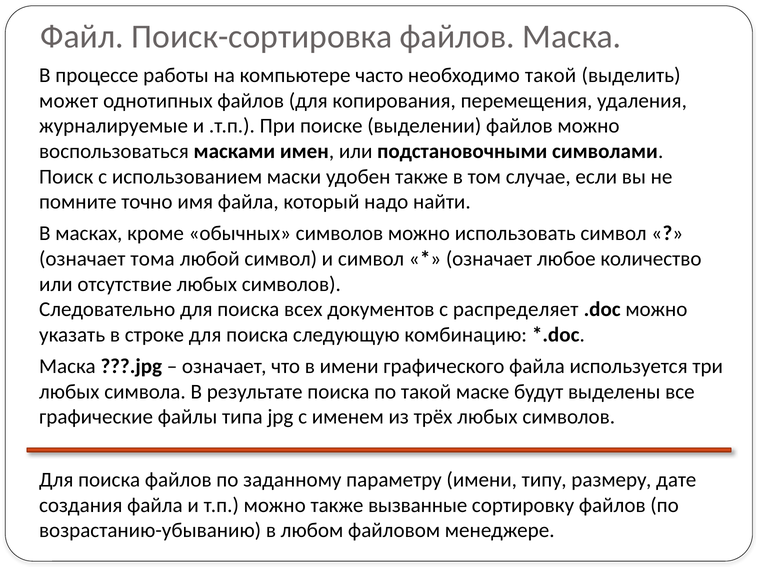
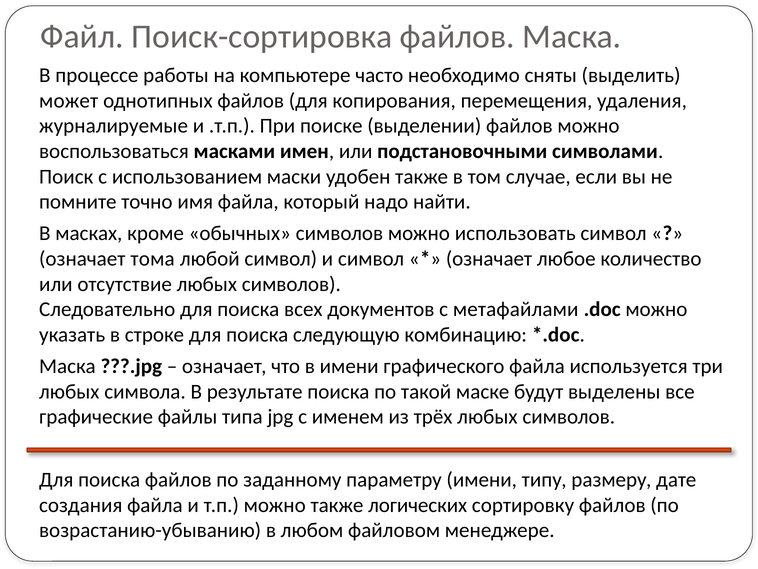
необходимо такой: такой -> сняты (551, 75)
распределяет: распределяет -> метафайлами (516, 309)
вызванные: вызванные -> логических (418, 505)
